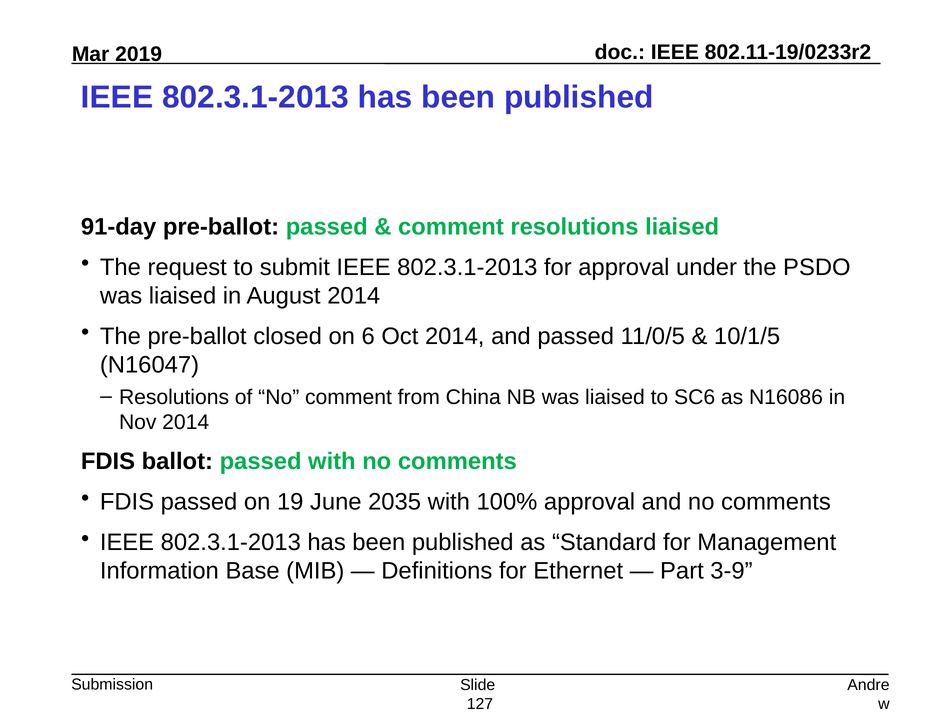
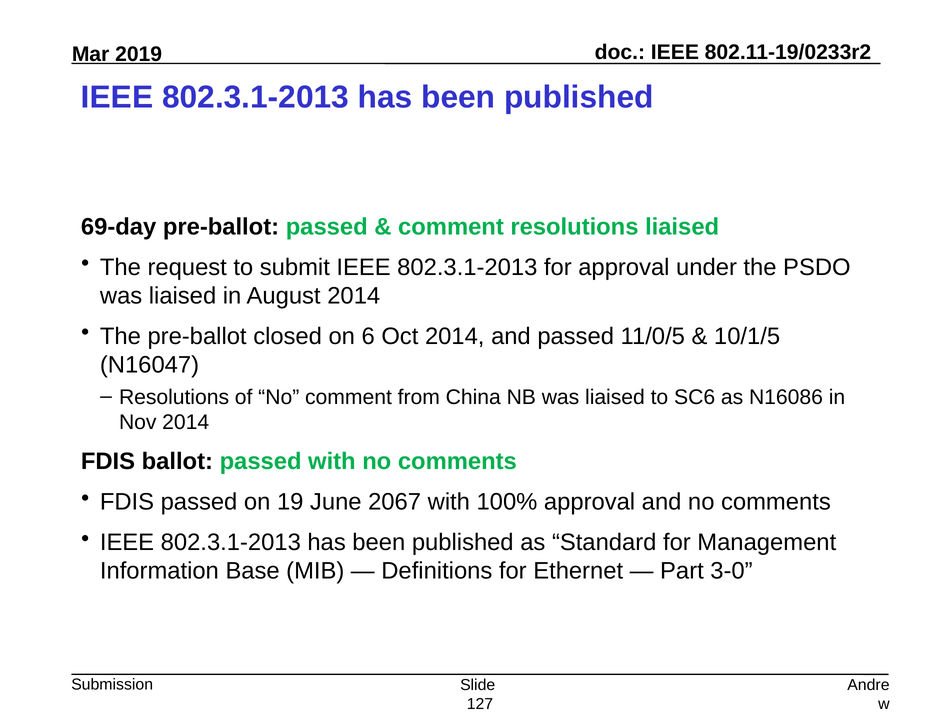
91-day: 91-day -> 69-day (119, 227)
2035: 2035 -> 2067 (395, 502)
3-9: 3-9 -> 3-0 (731, 571)
